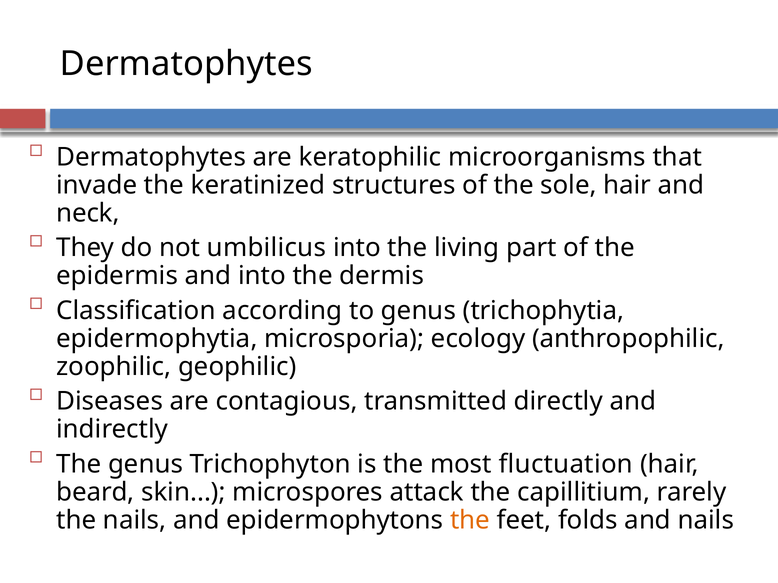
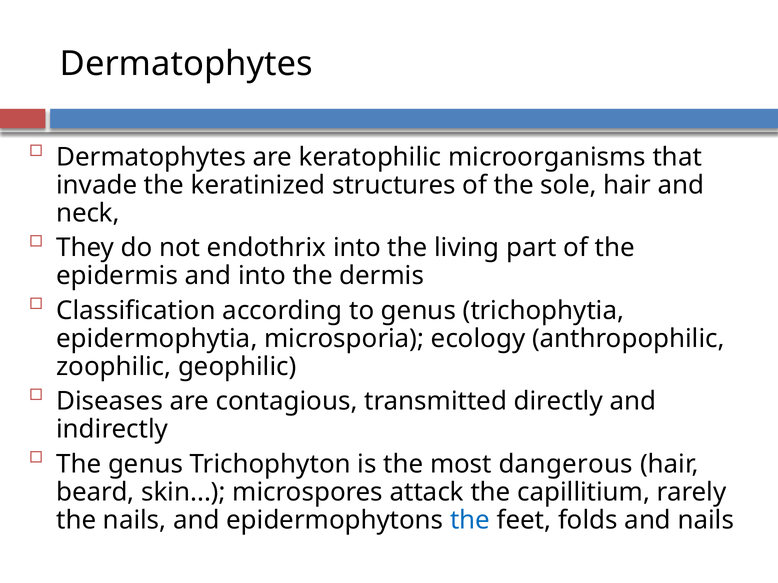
umbilicus: umbilicus -> endothrix (267, 248)
fluctuation: fluctuation -> dangerous (566, 465)
the colour: orange -> blue (470, 521)
